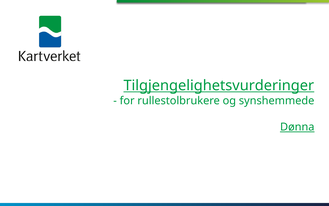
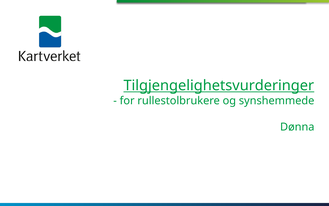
Dønna underline: present -> none (297, 127)
